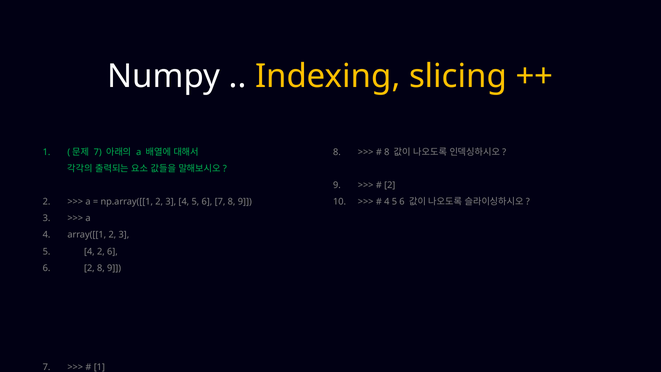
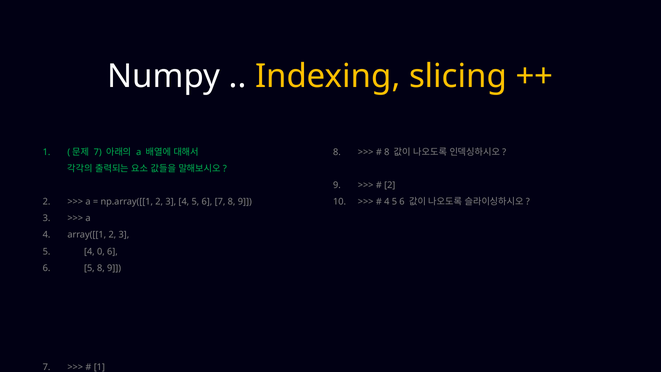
4 2: 2 -> 0 (101, 251)
6 2: 2 -> 5 (89, 268)
